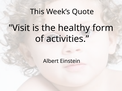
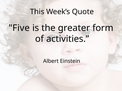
Visit: Visit -> Five (19, 28)
healthy: healthy -> greater (74, 28)
